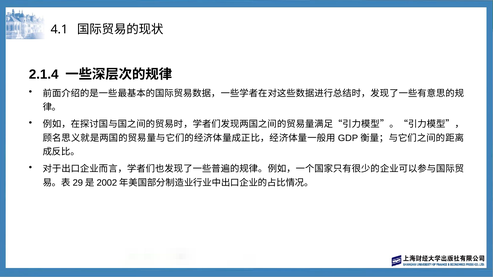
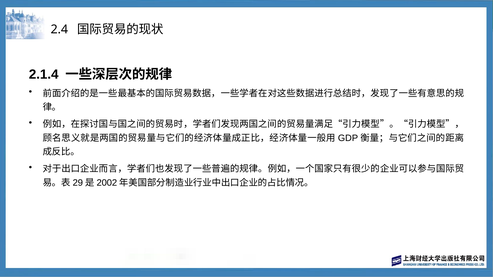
4.1: 4.1 -> 2.4 (59, 29)
